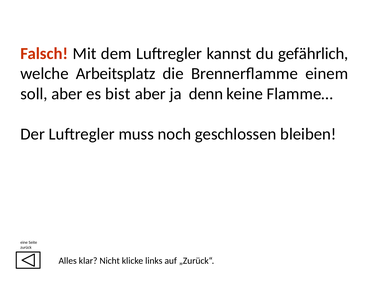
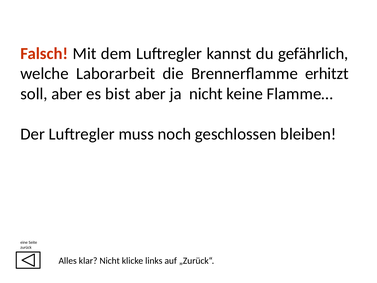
Arbeitsplatz: Arbeitsplatz -> Laborarbeit (116, 74)
einem: einem -> erhitzt (327, 74)
ja denn: denn -> nicht (206, 94)
